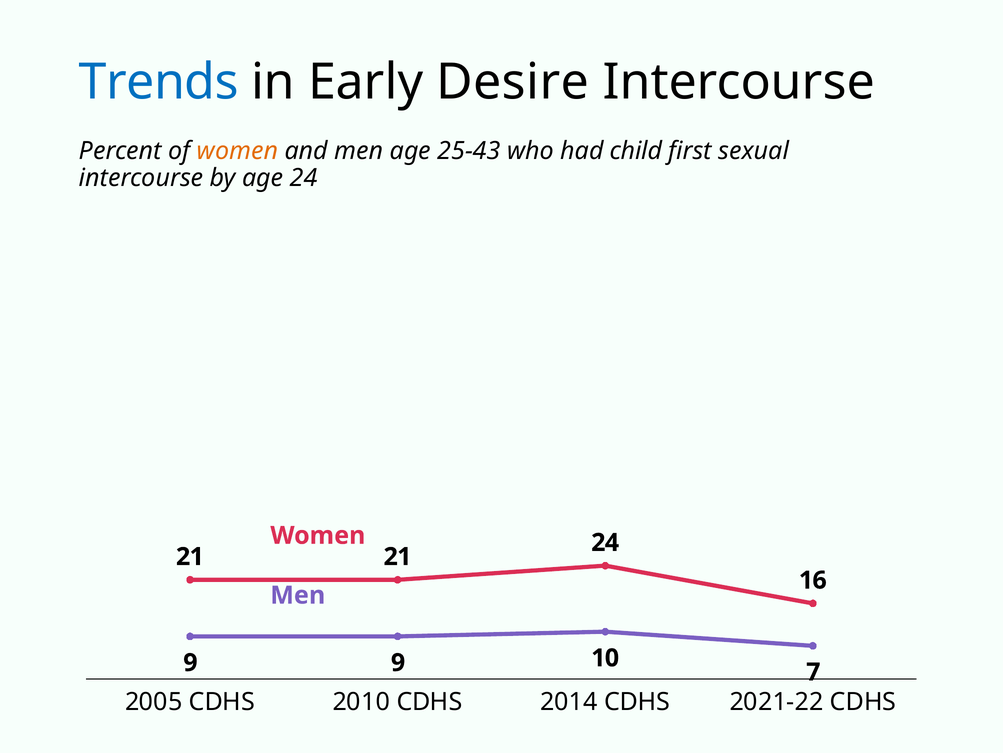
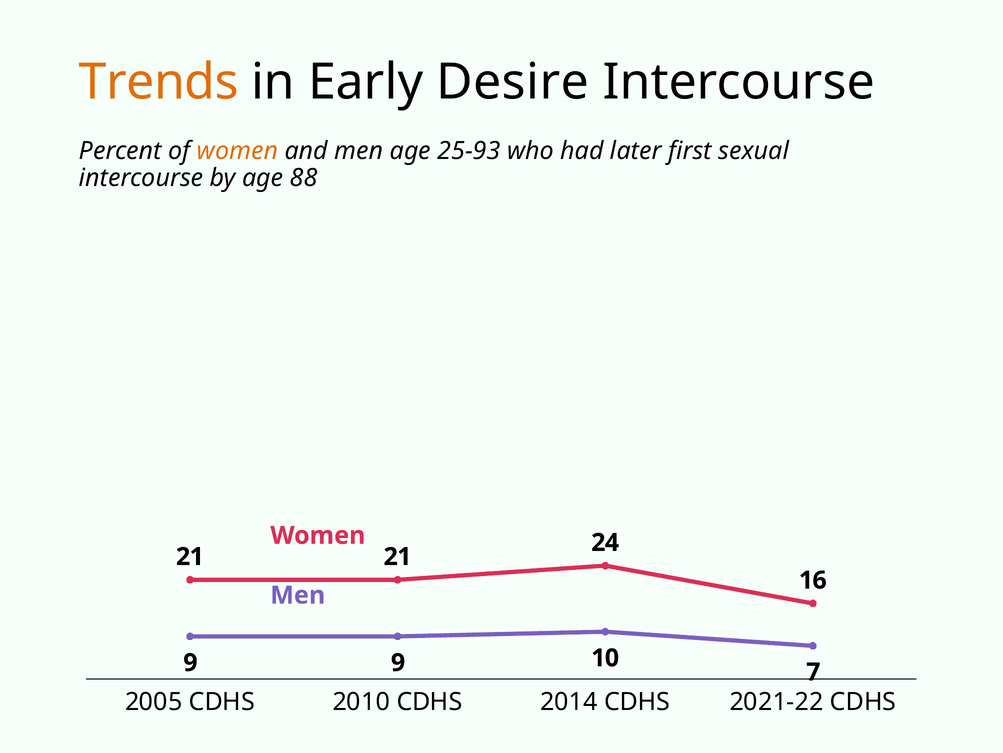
Trends colour: blue -> orange (159, 82)
25-43: 25-43 -> 25-93 (469, 151)
child: child -> later (636, 151)
age 24: 24 -> 88 (304, 178)
